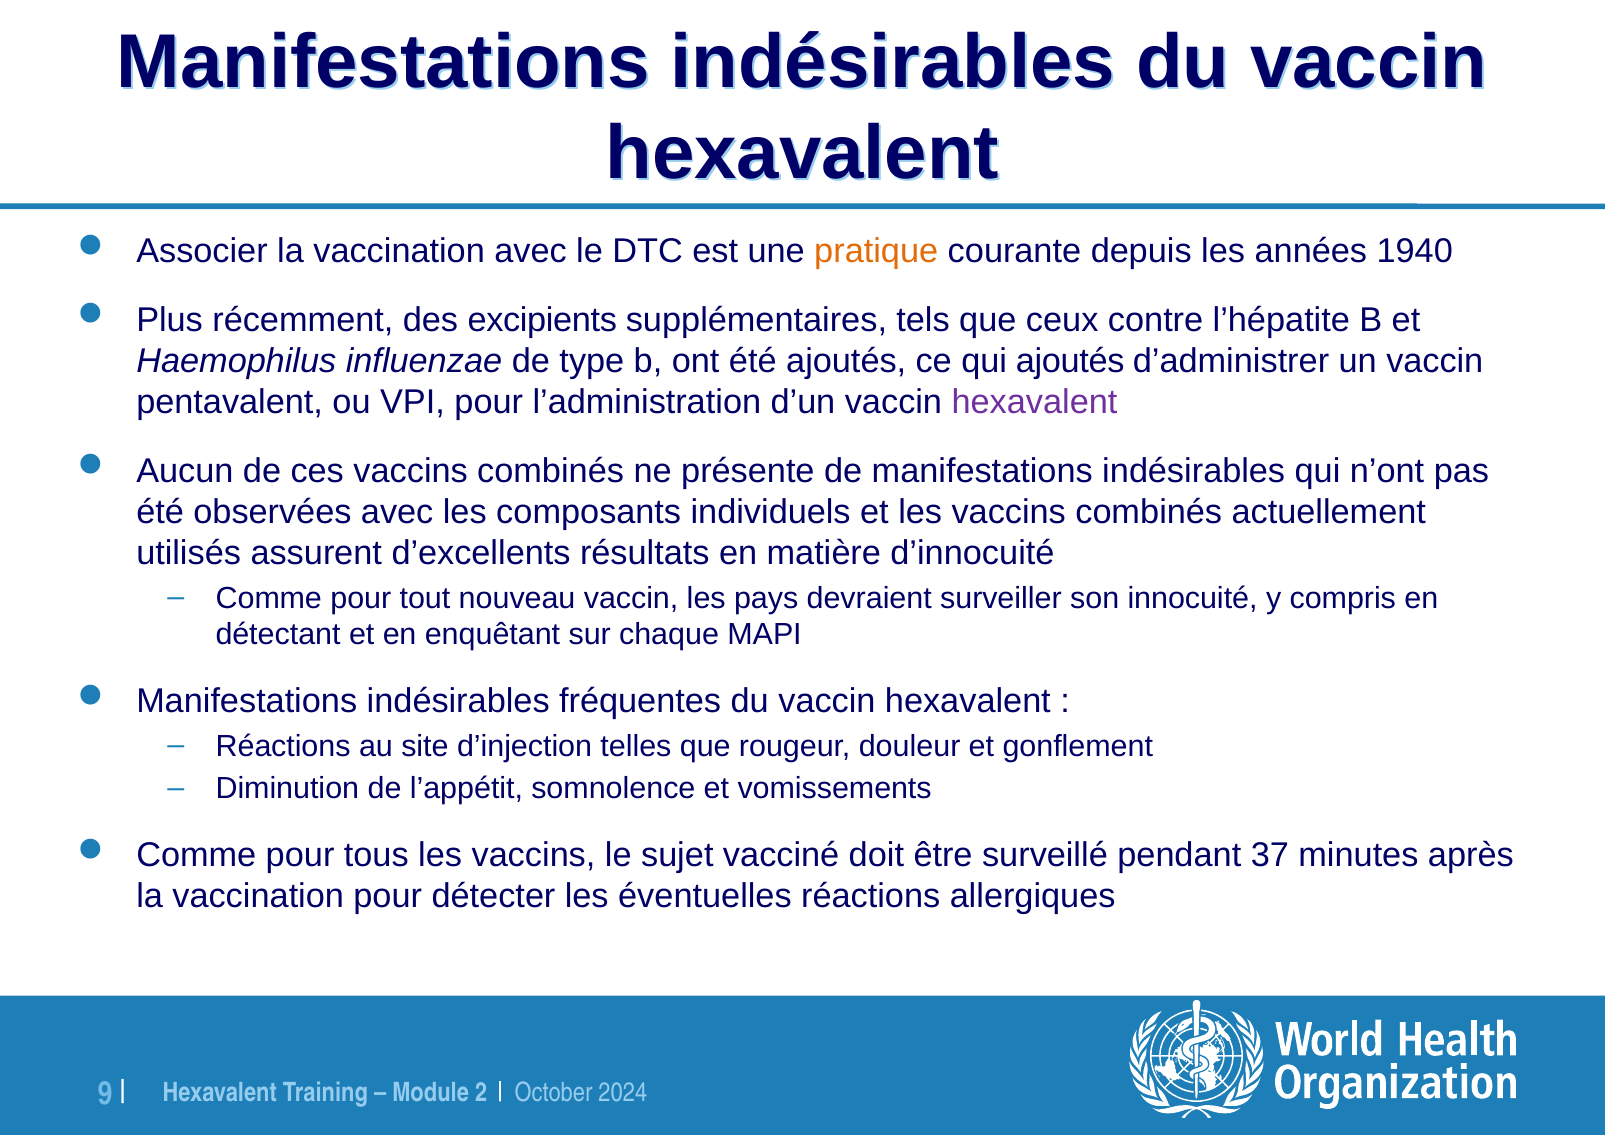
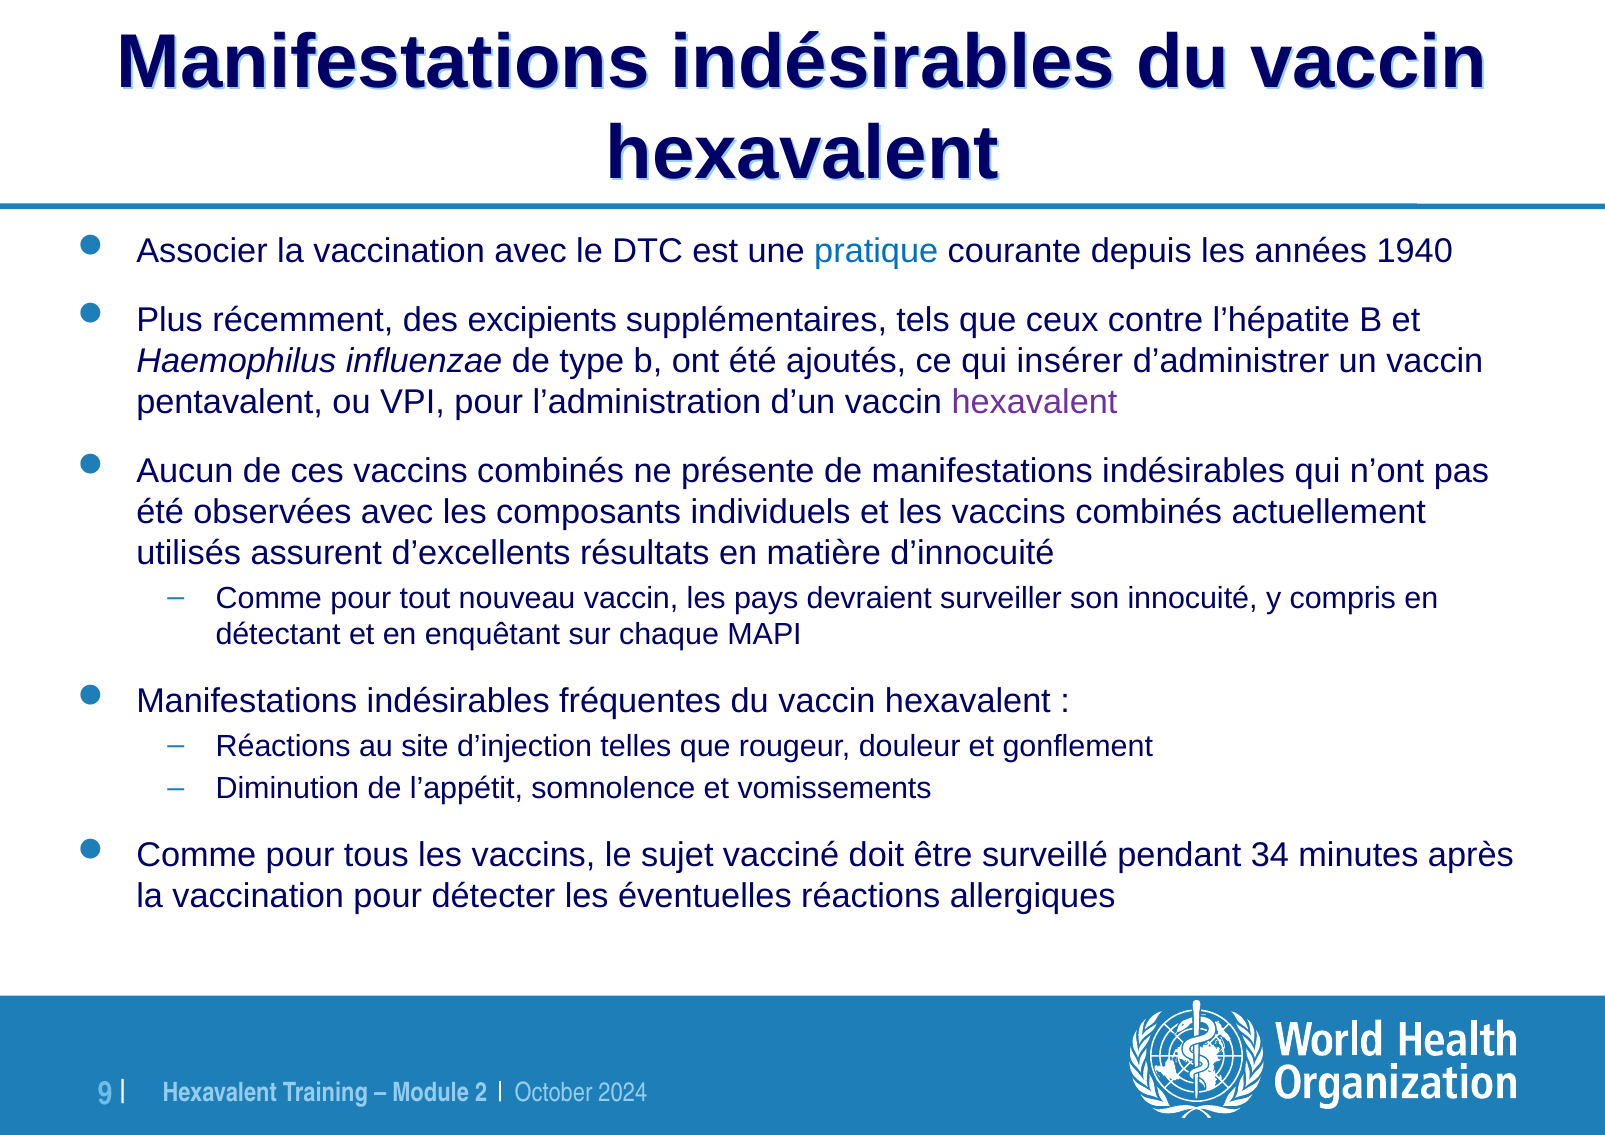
pratique colour: orange -> blue (876, 251)
qui ajoutés: ajoutés -> insérer (1070, 361)
37: 37 -> 34 (1270, 855)
